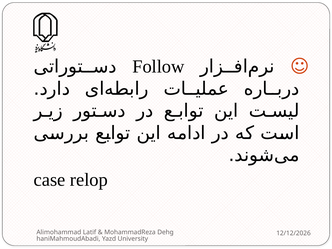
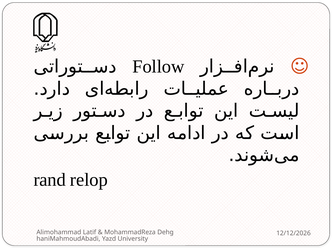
case: case -> rand (50, 180)
